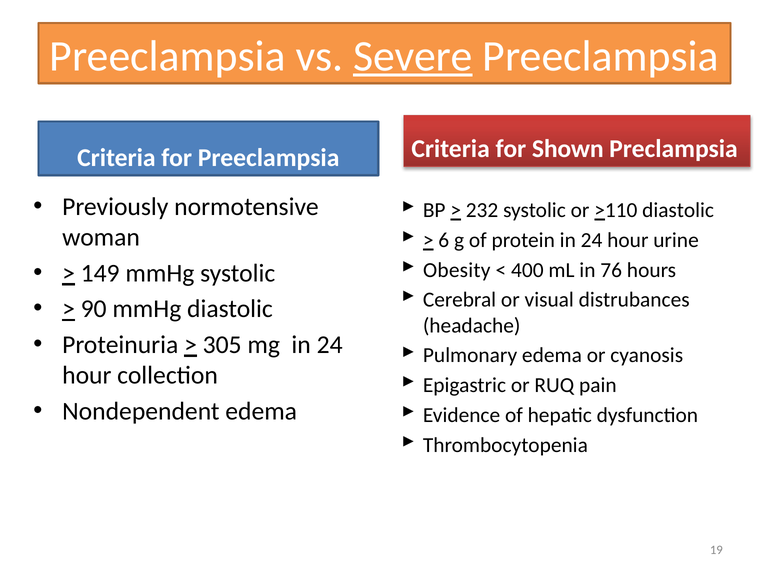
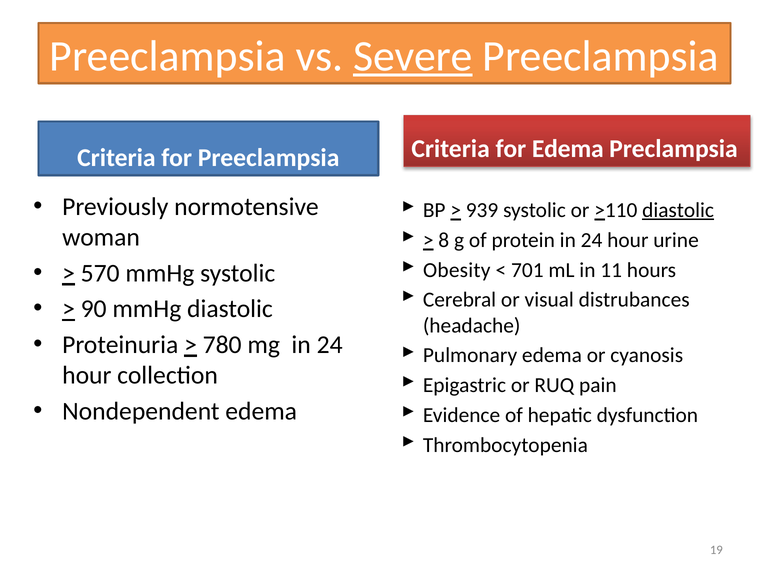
for Shown: Shown -> Edema (568, 149)
232: 232 -> 939 (482, 210)
diastolic underline: none -> present (678, 210)
6: 6 -> 8 (444, 240)
400: 400 -> 701 (527, 270)
76: 76 -> 11 (611, 270)
149: 149 -> 570 (100, 273)
305: 305 -> 780 (222, 345)
